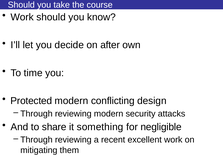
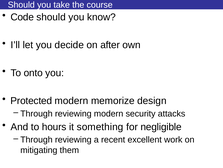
Work: Work -> Code (22, 17)
time: time -> onto (33, 73)
conflicting: conflicting -> memorize (113, 100)
share: share -> hours (54, 126)
